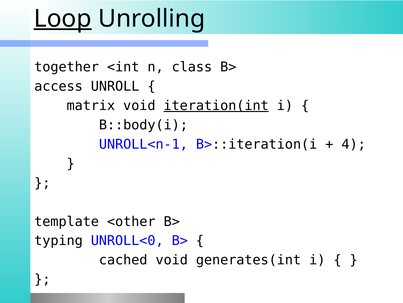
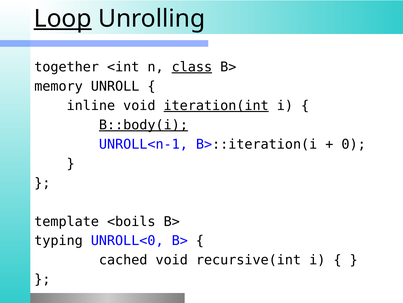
class underline: none -> present (192, 67)
access: access -> memory (59, 86)
matrix: matrix -> inline (91, 105)
B::body(i underline: none -> present (143, 125)
4: 4 -> 0 (354, 144)
<other: <other -> <boils (131, 221)
generates(int: generates(int -> recursive(int (249, 260)
